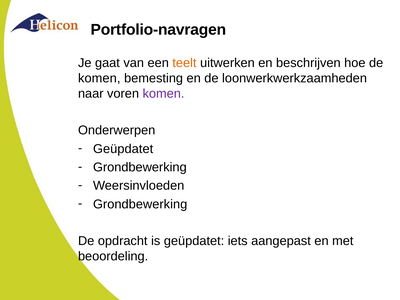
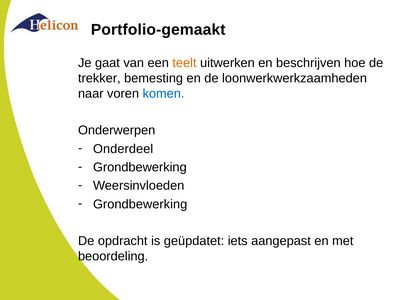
Portfolio-navragen: Portfolio-navragen -> Portfolio-gemaakt (158, 30)
komen: komen -> trekker (99, 78)
komen colour: purple -> blue (164, 94)
Geüpdatet: Geüpdatet -> Onderdeel (123, 149)
